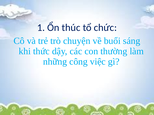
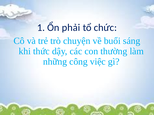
thúc: thúc -> phải (71, 28)
